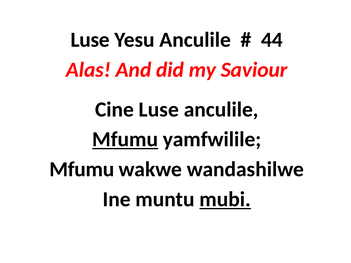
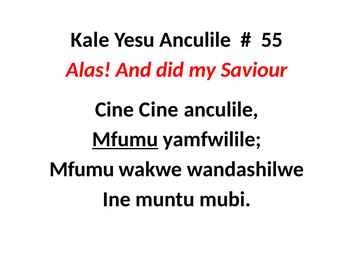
Luse: Luse -> Kale (90, 40)
44: 44 -> 55 (272, 40)
Cine Luse: Luse -> Cine (159, 110)
mubi underline: present -> none (225, 200)
